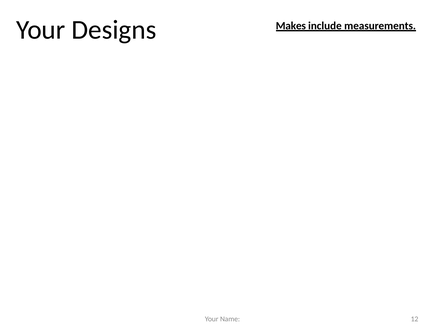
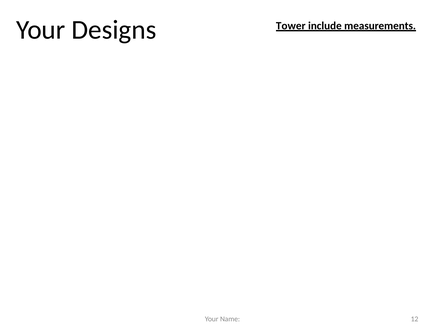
Makes: Makes -> Tower (291, 26)
